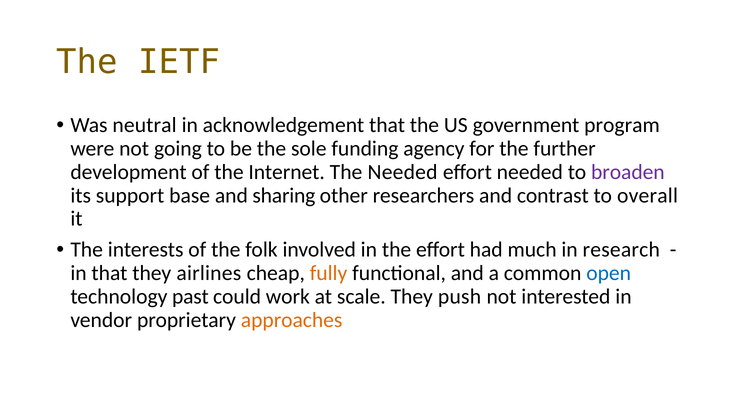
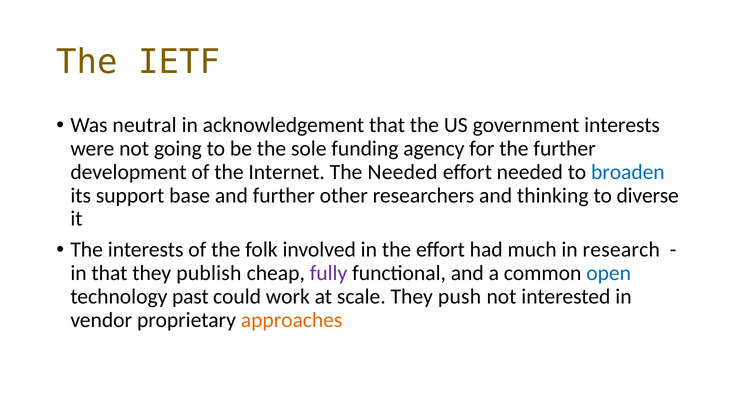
government program: program -> interests (622, 125)
broaden colour: purple -> blue (628, 172)
and sharing: sharing -> further (284, 195)
contrast: contrast -> thinking (553, 195)
overall: overall -> diverse (648, 195)
airlines: airlines -> publish (209, 273)
fully colour: orange -> purple (329, 273)
